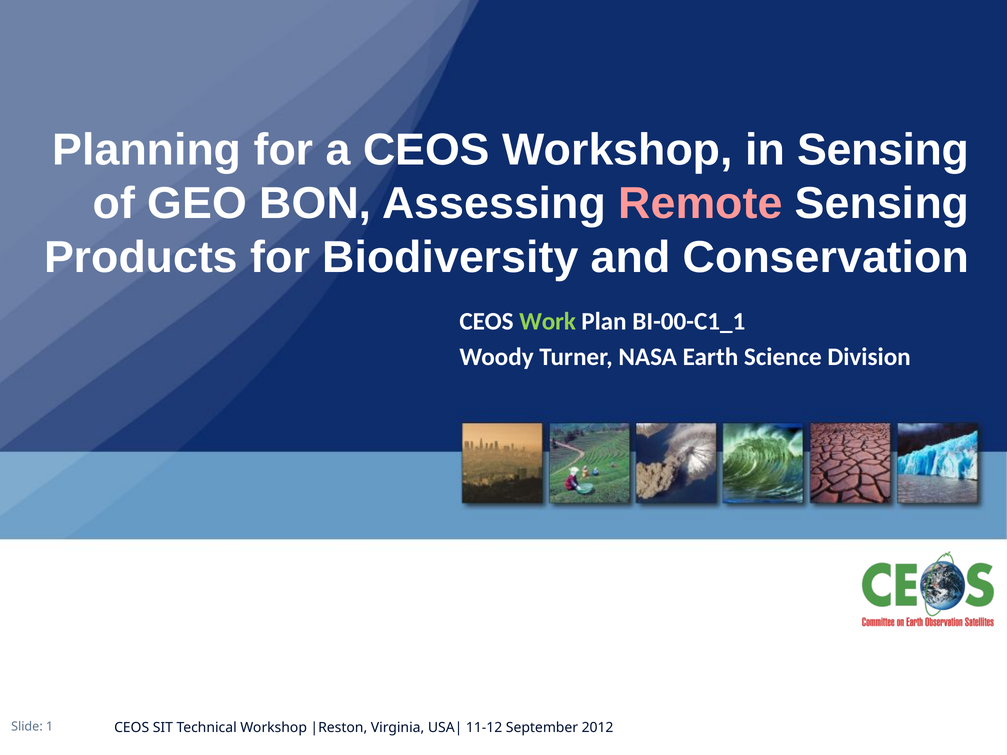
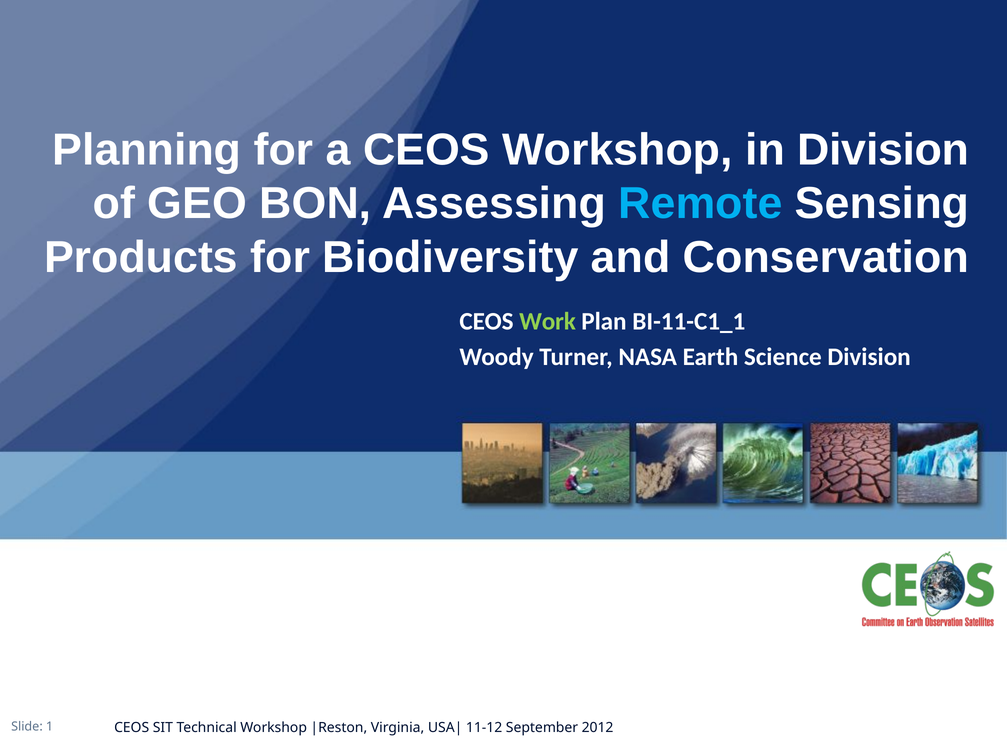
in Sensing: Sensing -> Division (883, 150)
Remote colour: pink -> light blue (701, 204)
BI-00-C1_1: BI-00-C1_1 -> BI-11-C1_1 (689, 322)
